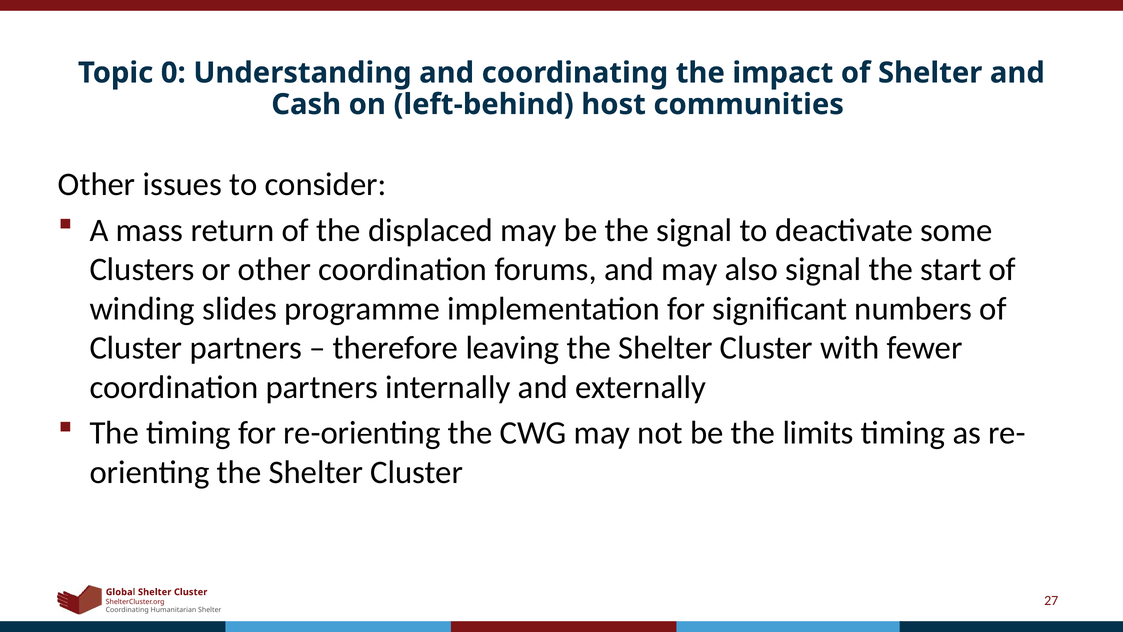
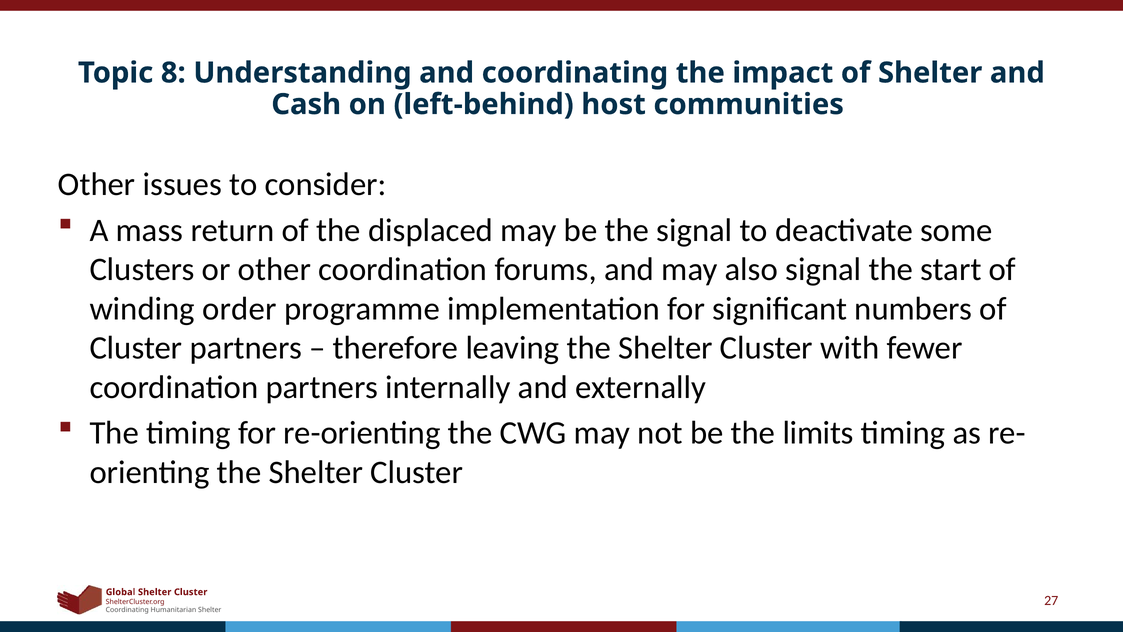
0: 0 -> 8 (173, 73)
slides: slides -> order (239, 309)
